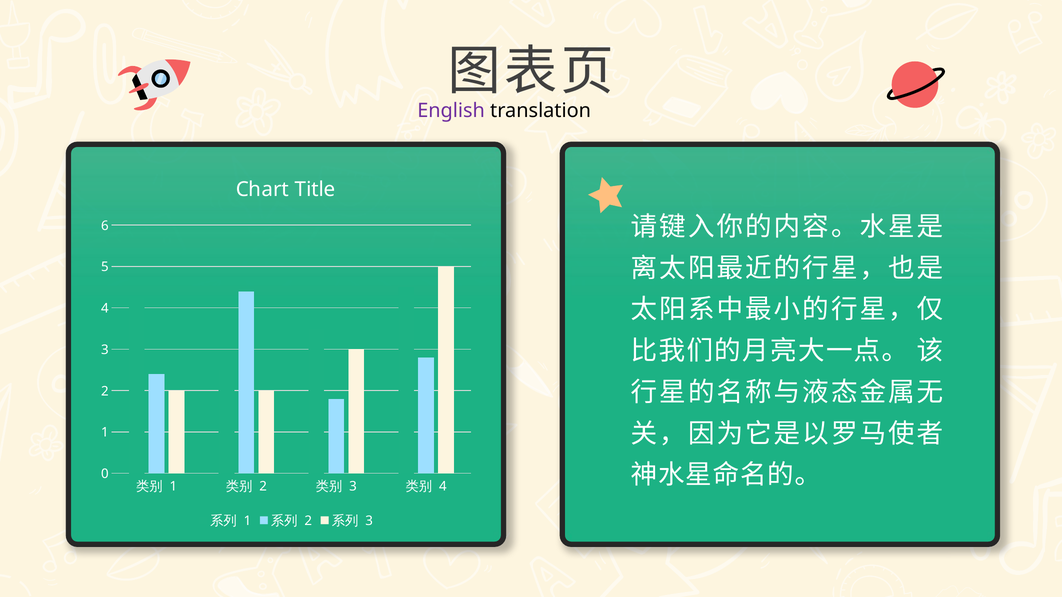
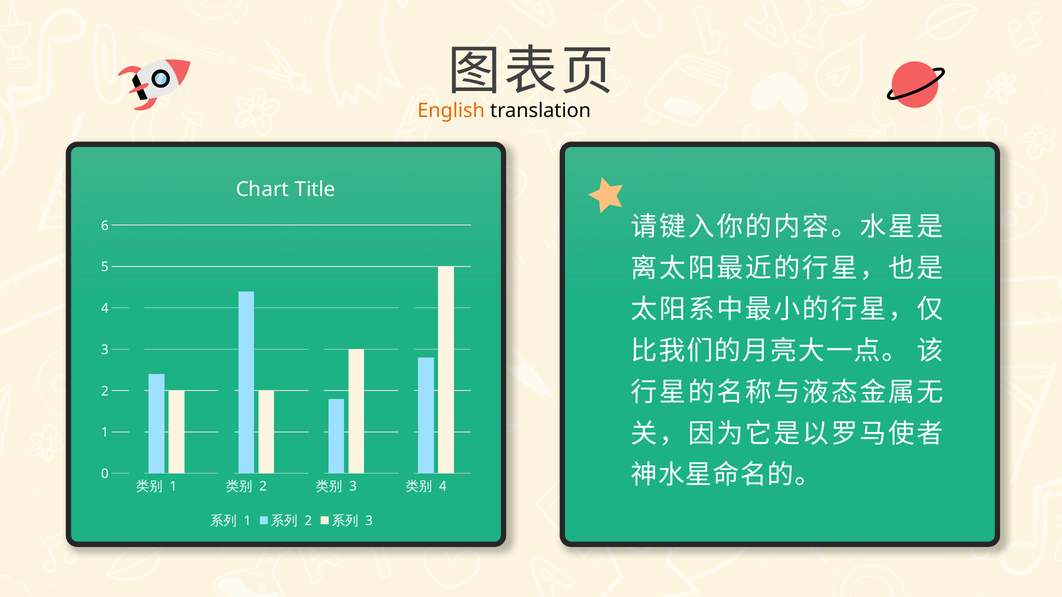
English colour: purple -> orange (451, 111)
